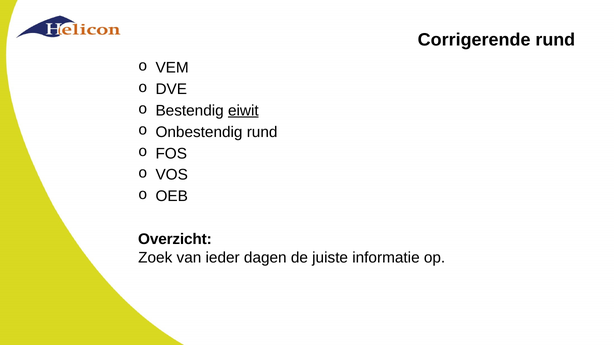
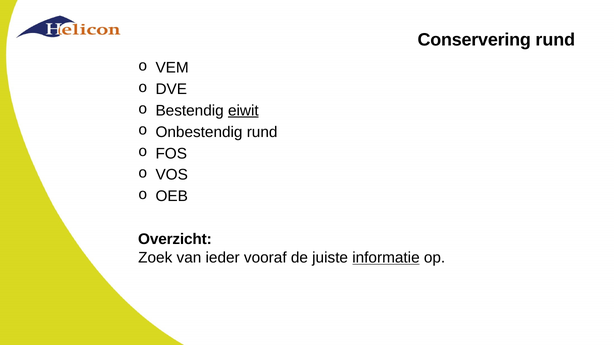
Corrigerende: Corrigerende -> Conservering (474, 40)
dagen: dagen -> vooraf (265, 258)
informatie underline: none -> present (386, 258)
